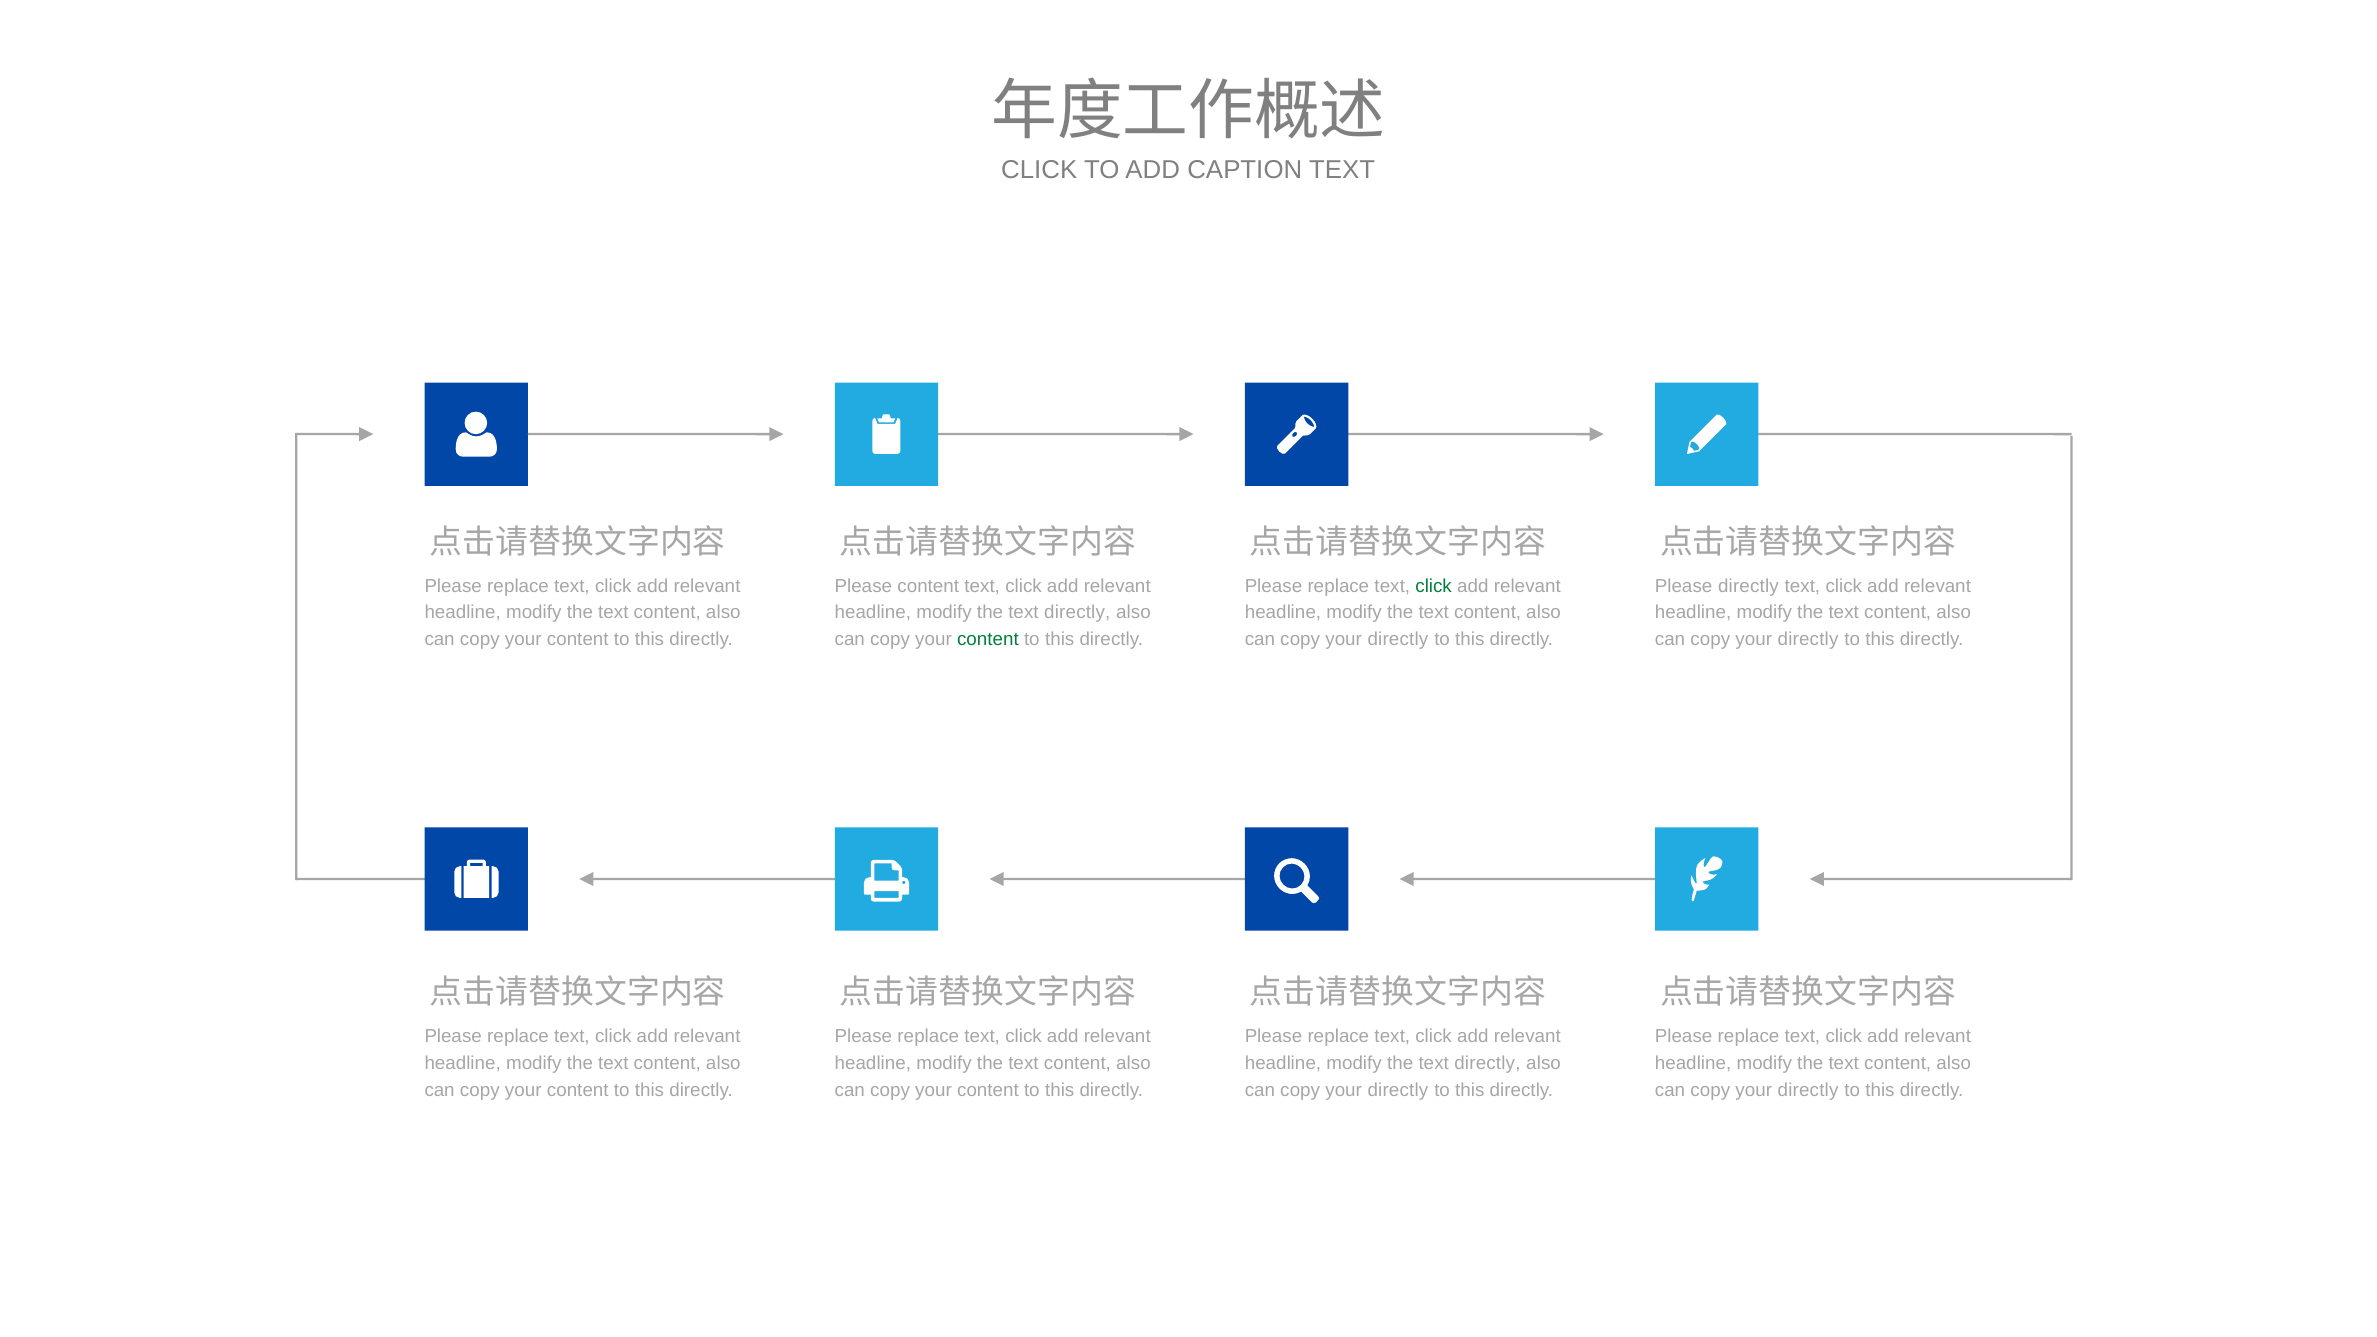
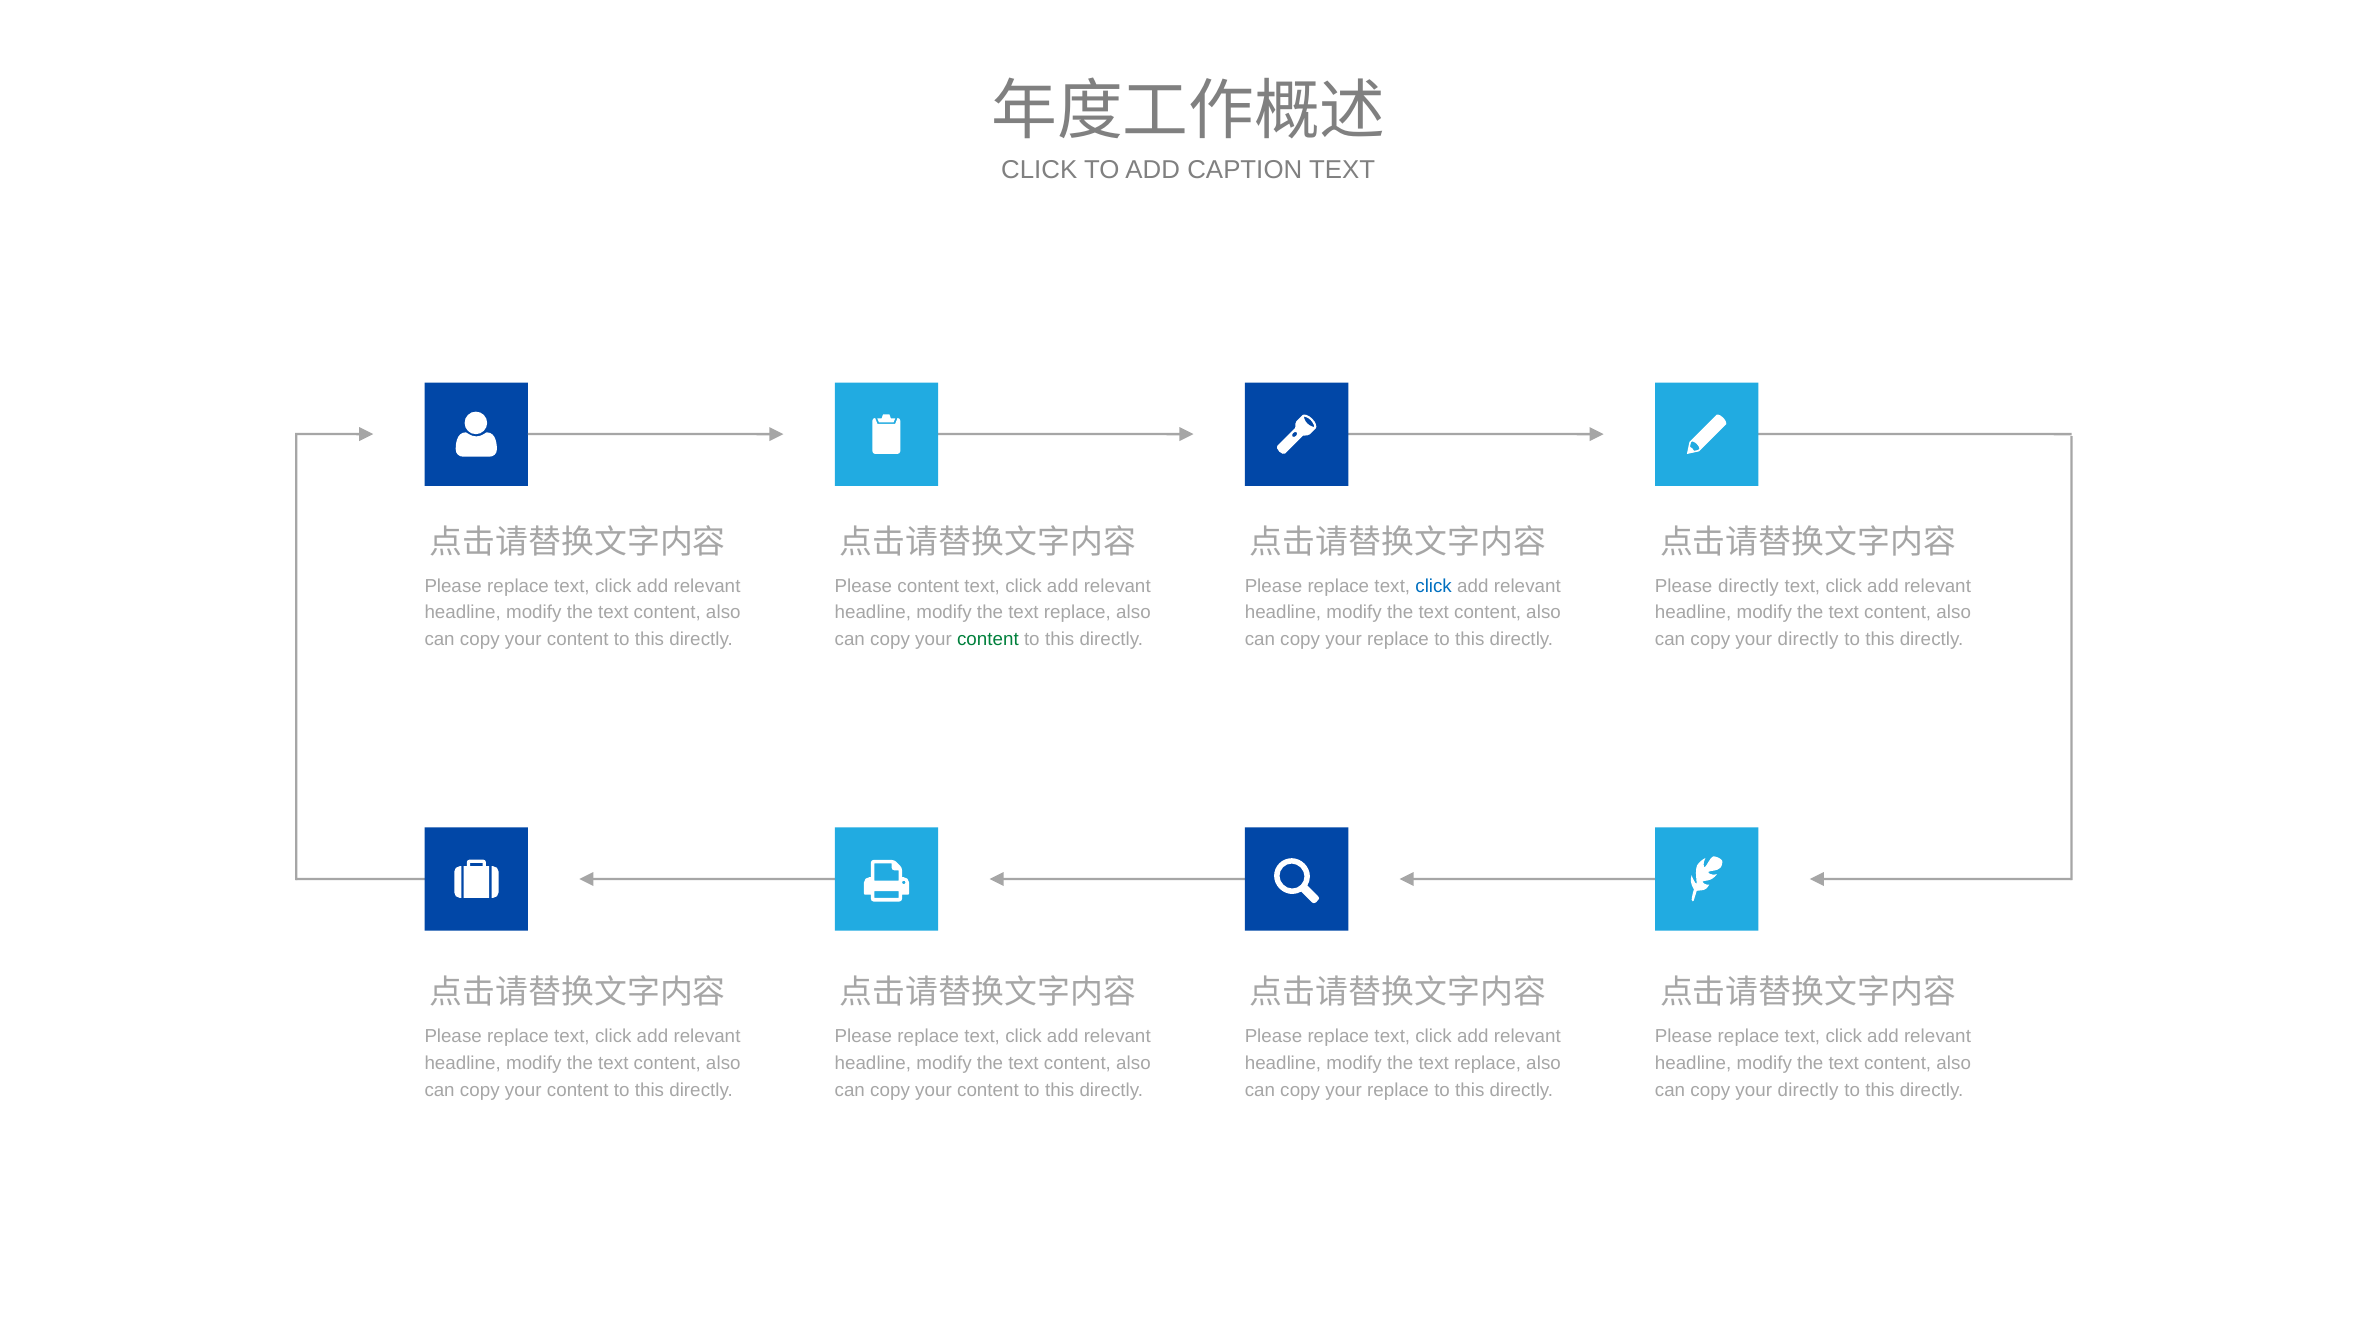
click colour: green -> blue (1434, 586)
directly: directly -> replace (1077, 613)
directly: directly -> replace (1398, 640)
directly: directly -> replace (1488, 1063)
directly: directly -> replace (1398, 1090)
